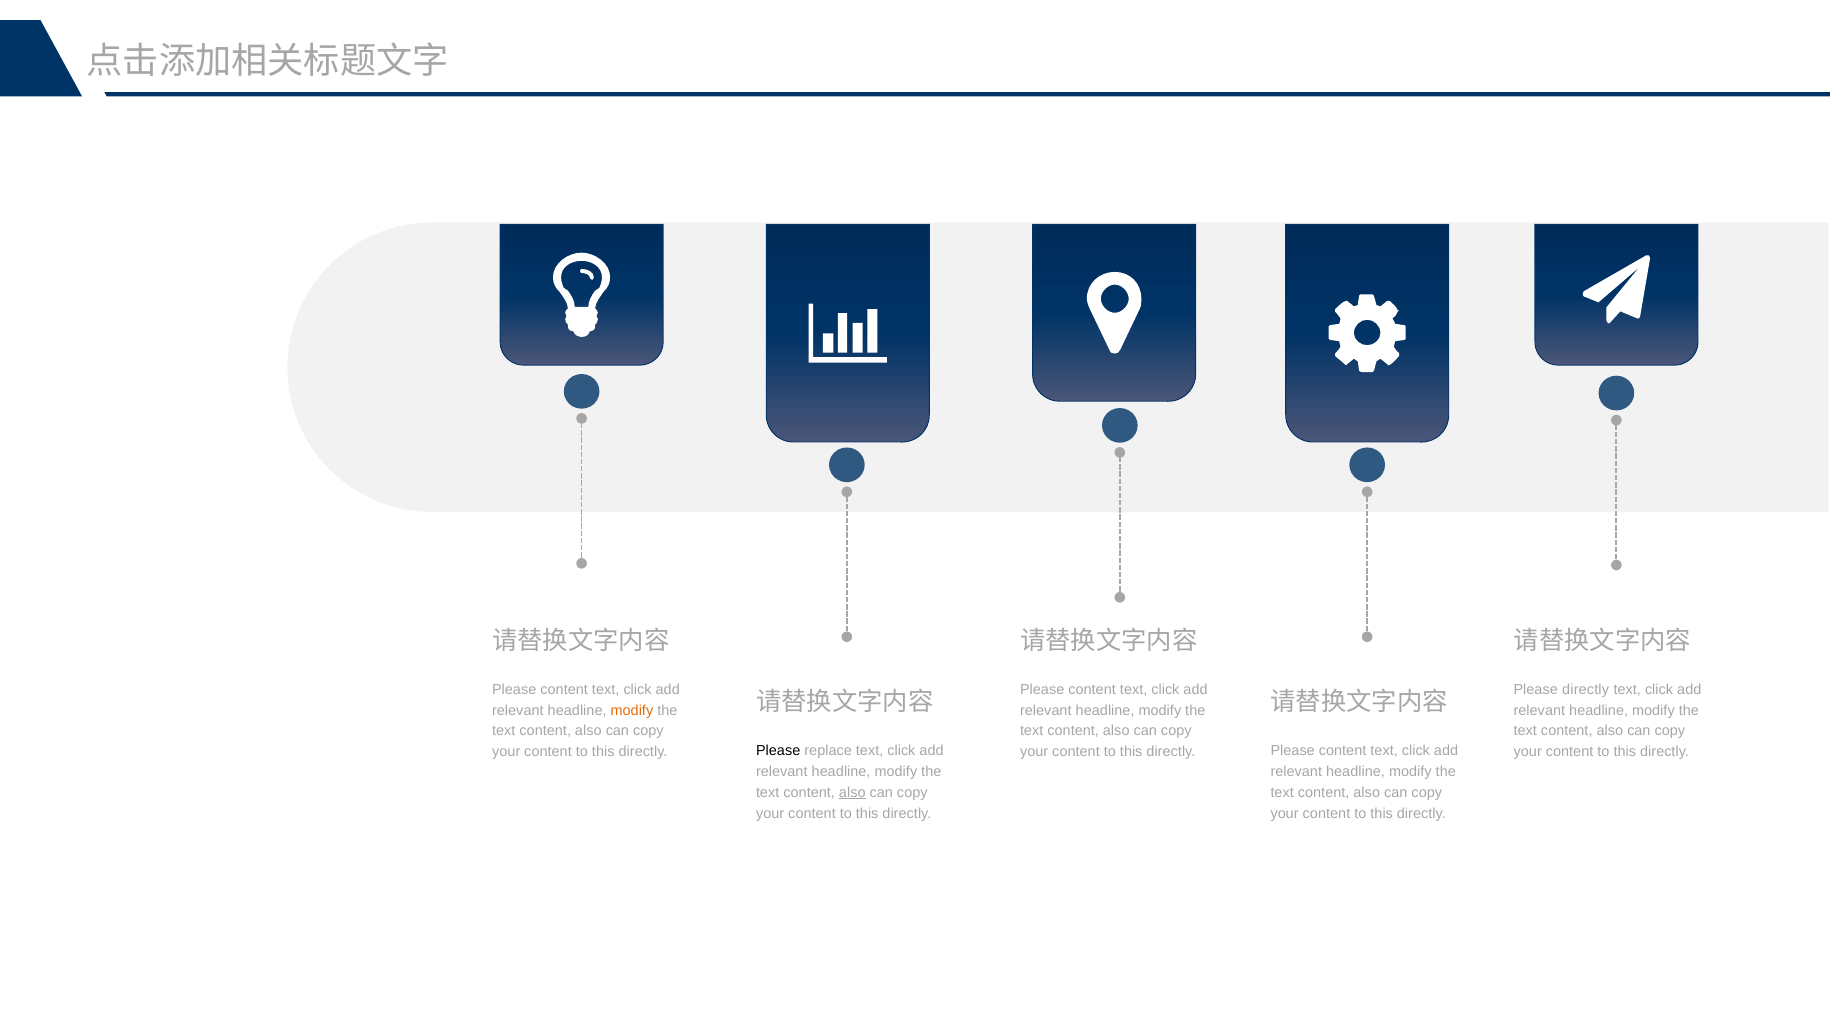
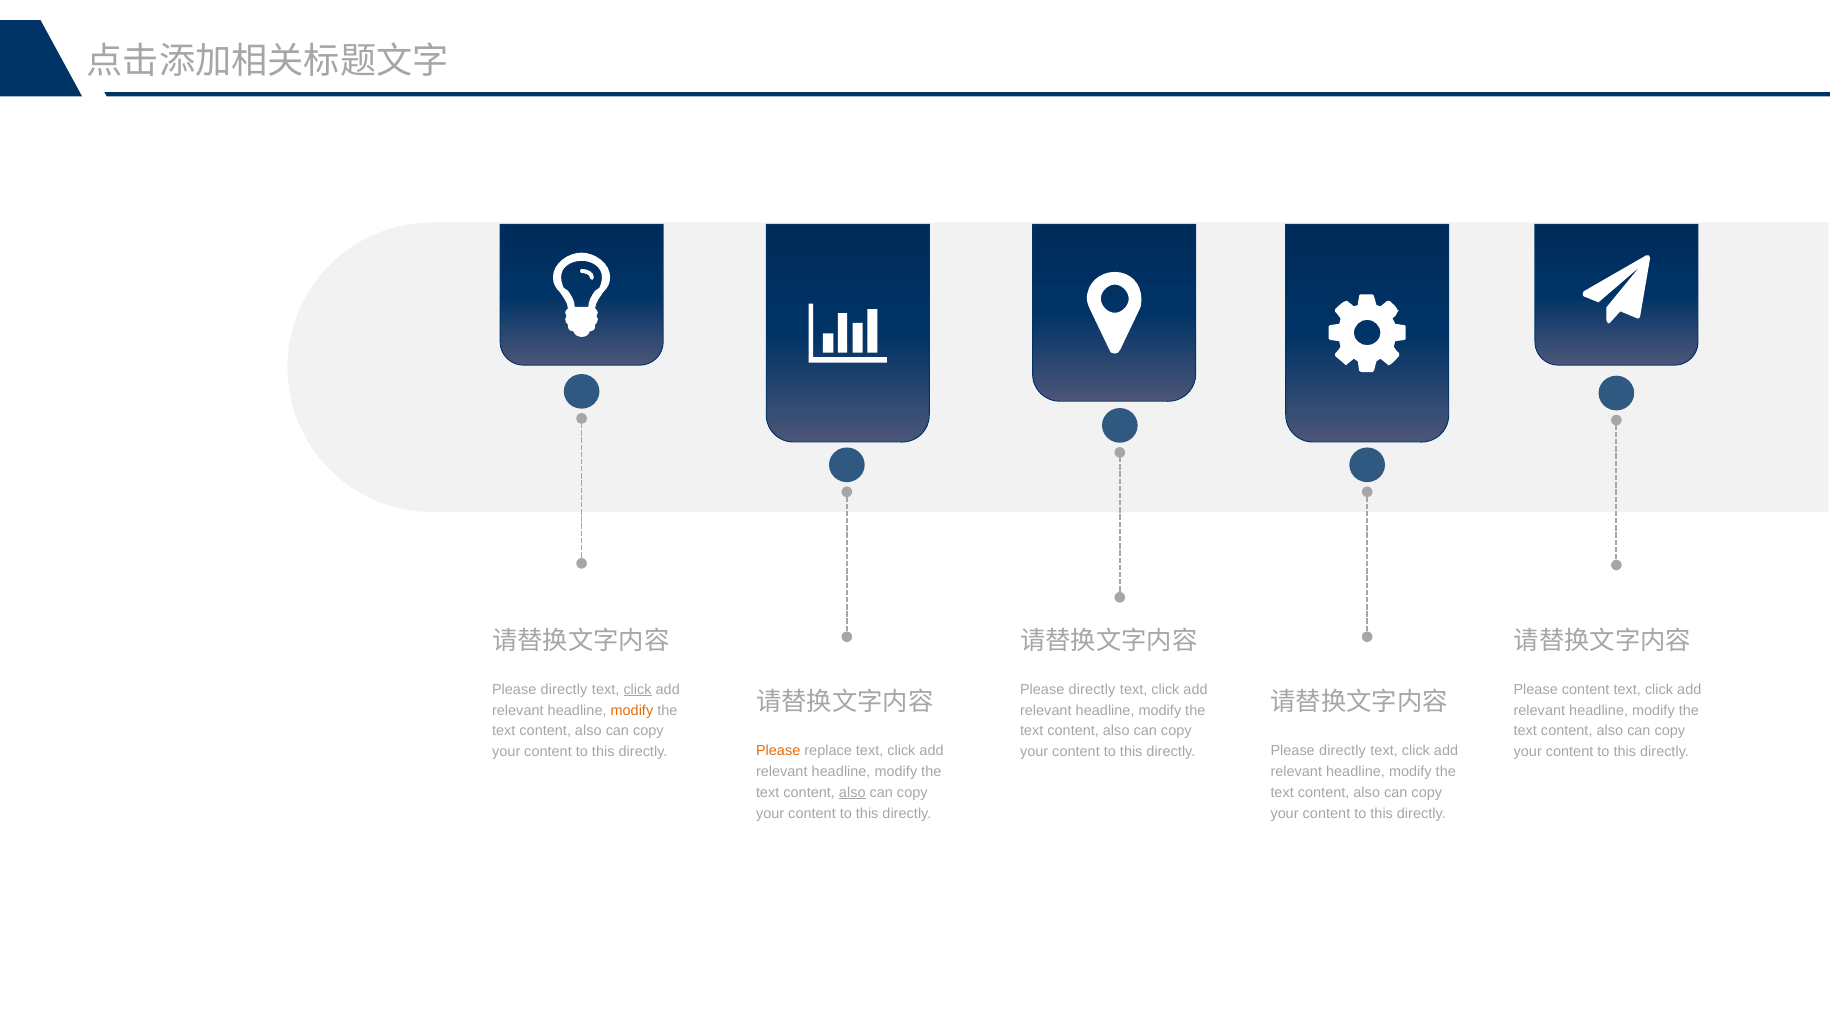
content: content -> directly (564, 689)
click underline: none -> present (638, 689)
content: content -> directly (1092, 689)
Please directly: directly -> content (1586, 689)
Please colour: black -> orange (778, 751)
content: content -> directly (1343, 751)
